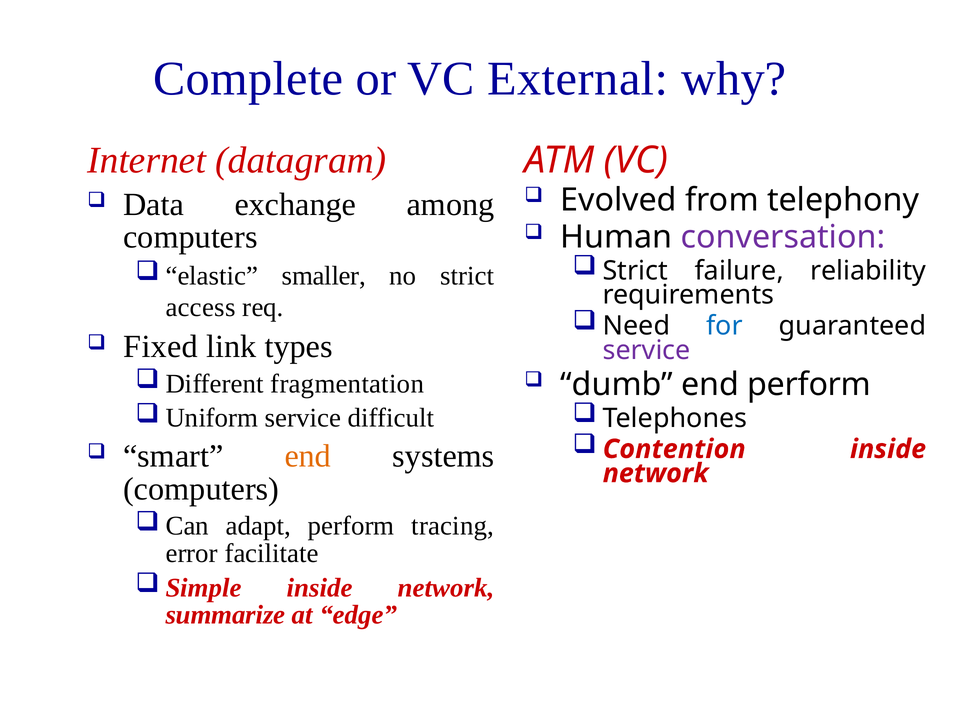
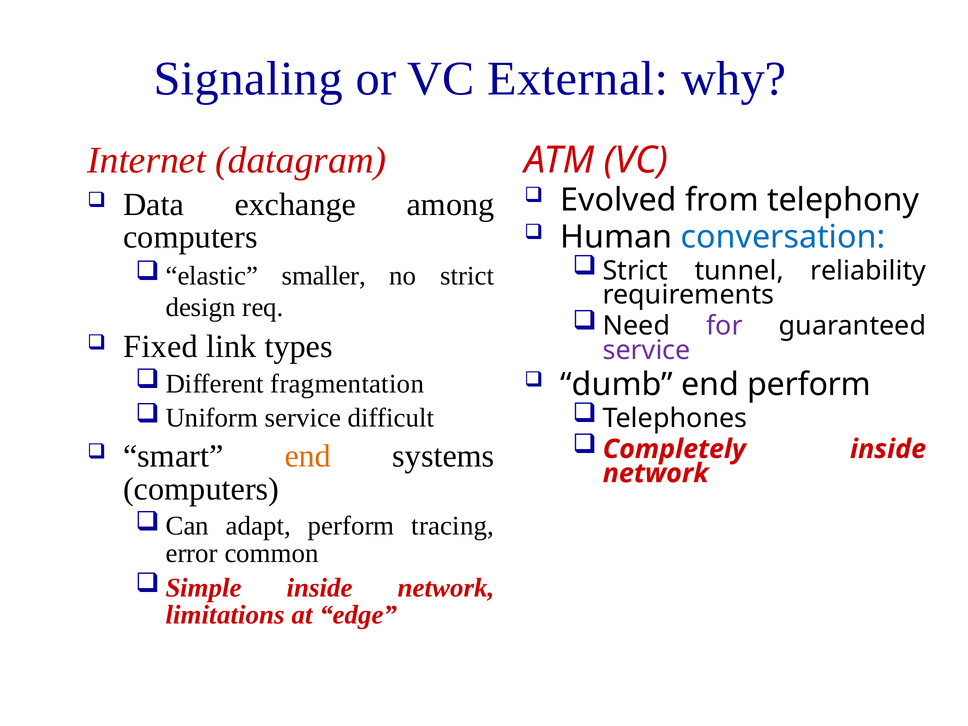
Complete: Complete -> Signaling (248, 79)
conversation colour: purple -> blue (783, 237)
failure: failure -> tunnel (739, 271)
access: access -> design (201, 308)
for colour: blue -> purple (724, 326)
Contention: Contention -> Completely (674, 449)
facilitate: facilitate -> common (272, 553)
summarize: summarize -> limitations (225, 615)
